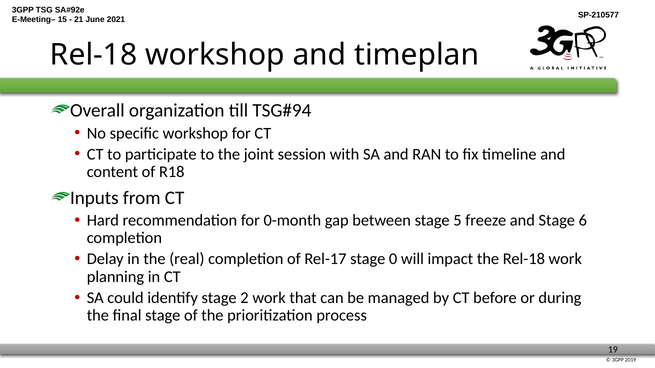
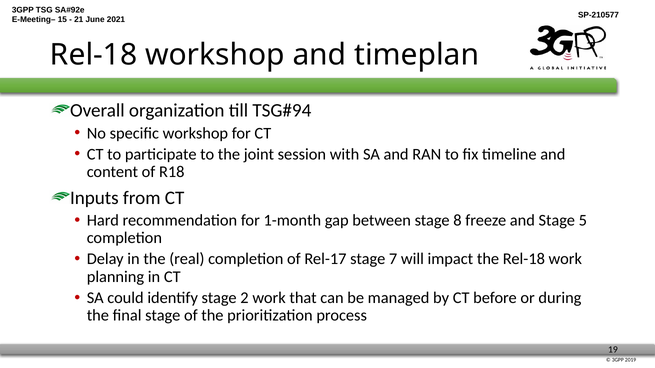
0-month: 0-month -> 1-month (292, 221)
5: 5 -> 8 (457, 221)
6: 6 -> 5 (583, 221)
0: 0 -> 7 (393, 259)
